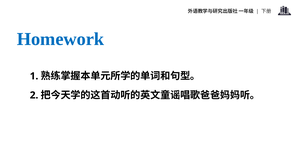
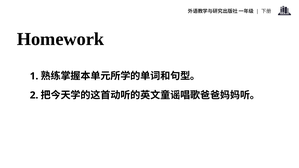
Homework colour: blue -> black (60, 39)
